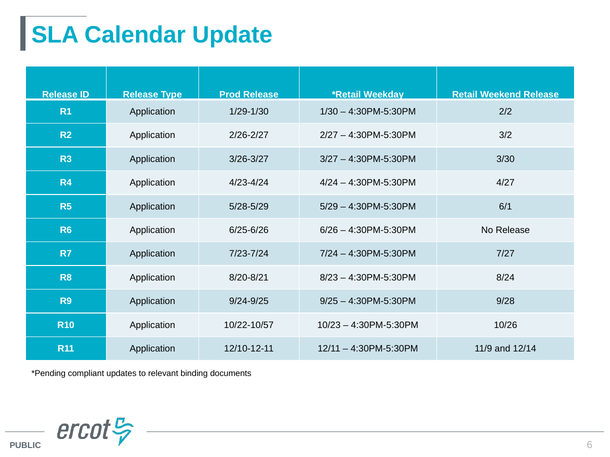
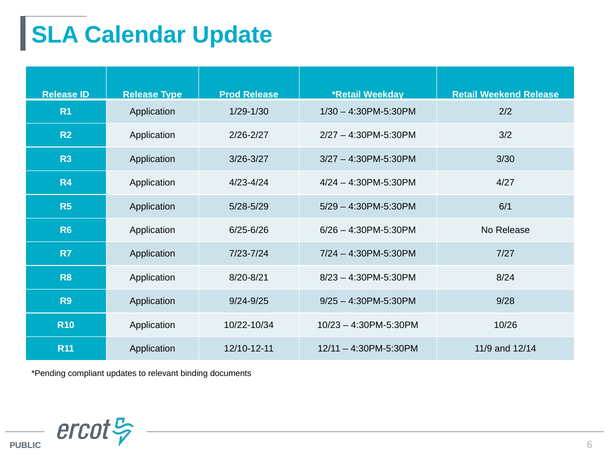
10/22-10/57: 10/22-10/57 -> 10/22-10/34 (249, 325)
